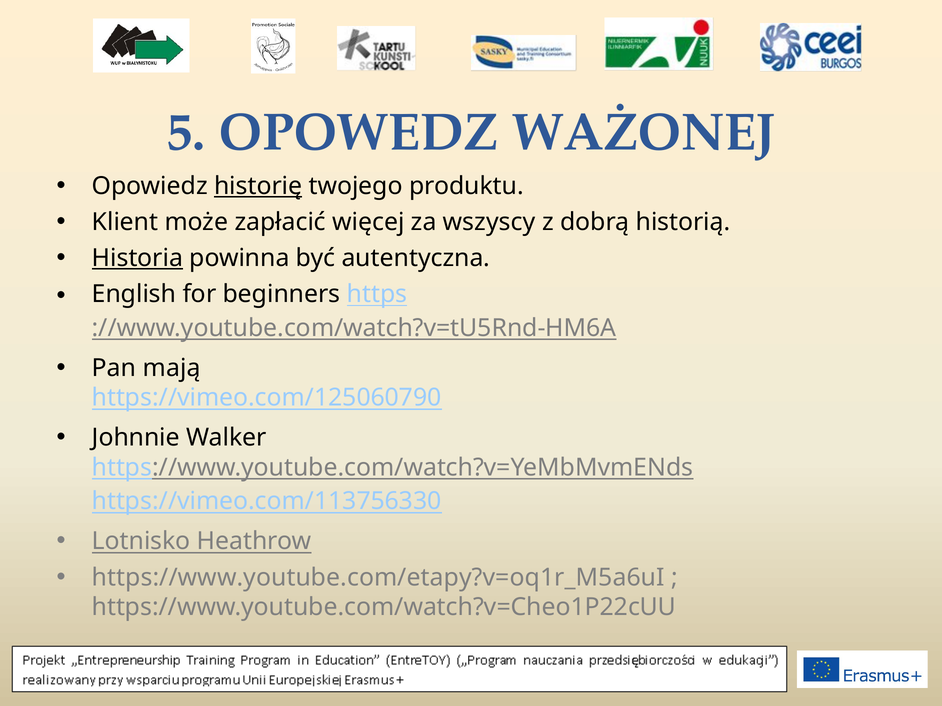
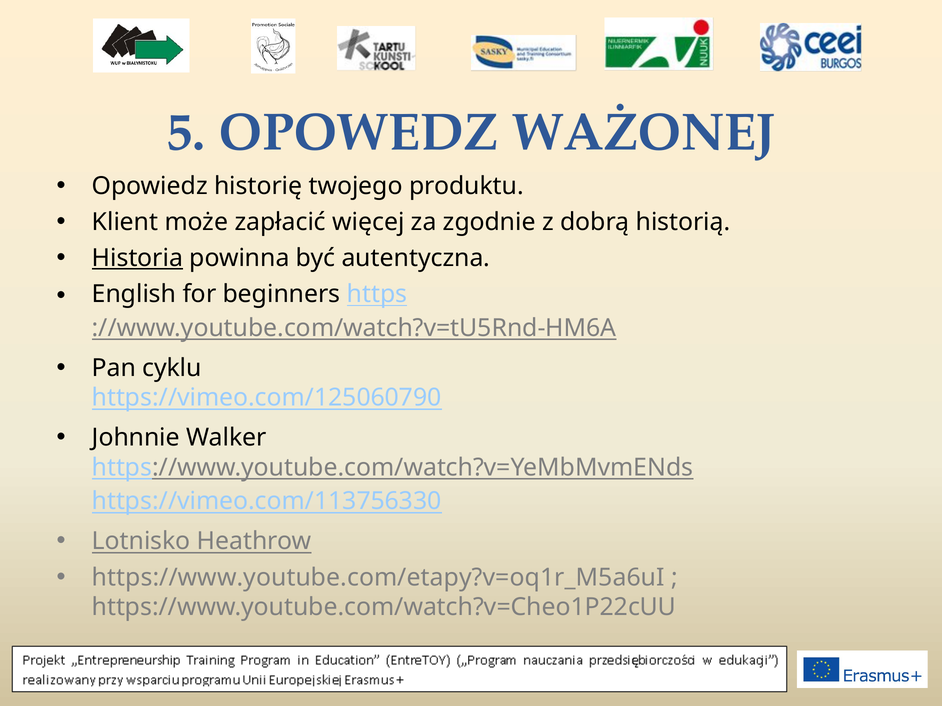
historię underline: present -> none (258, 186)
wszyscy: wszyscy -> zgodnie (489, 222)
mają: mają -> cyklu (172, 368)
